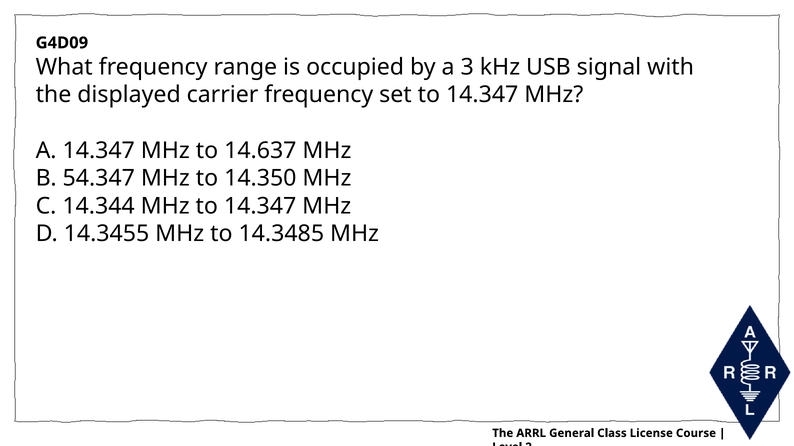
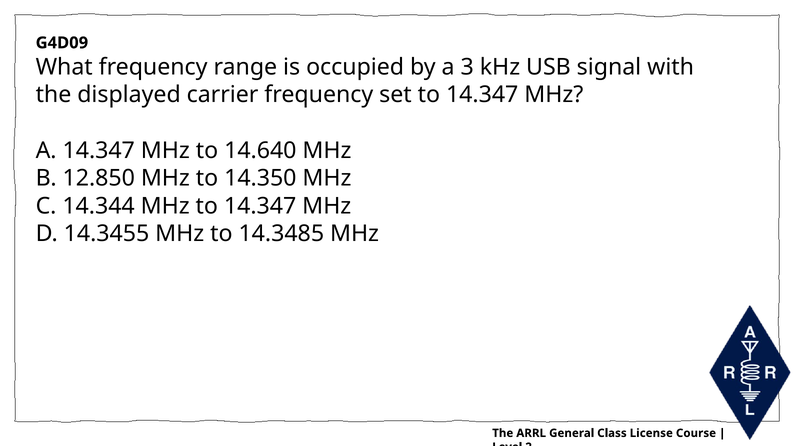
14.637: 14.637 -> 14.640 (260, 151)
54.347: 54.347 -> 12.850 (99, 178)
